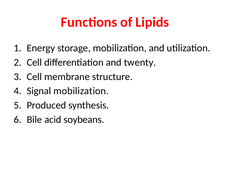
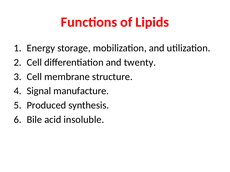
Signal mobilization: mobilization -> manufacture (81, 91)
soybeans: soybeans -> insoluble (84, 120)
